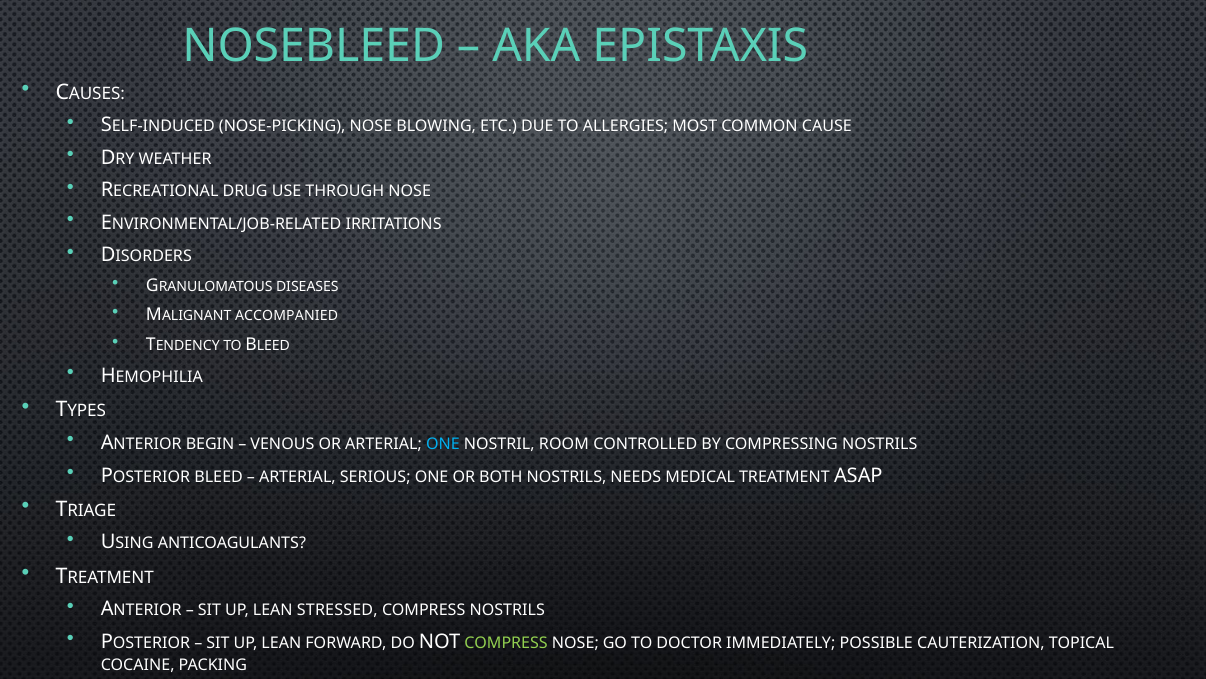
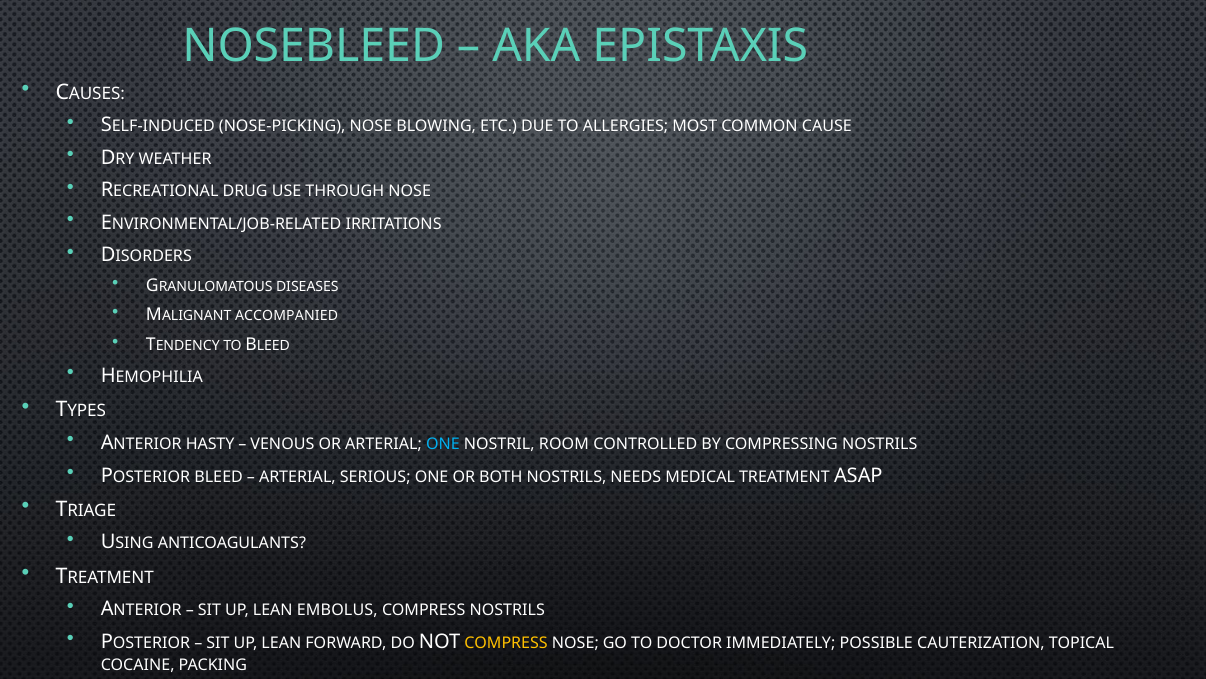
BEGIN: BEGIN -> HASTY (210, 444)
STRESSED: STRESSED -> EMBOLUS (337, 610)
COMPRESS colour: light green -> yellow (506, 643)
